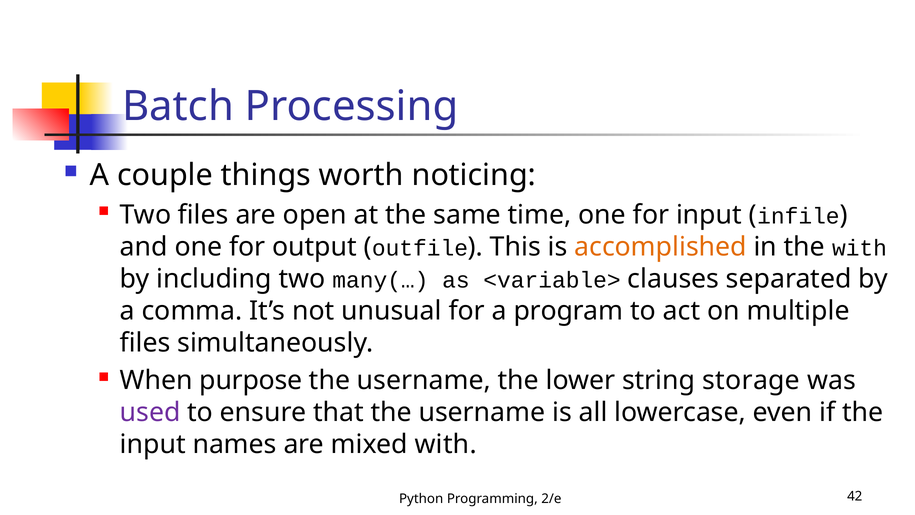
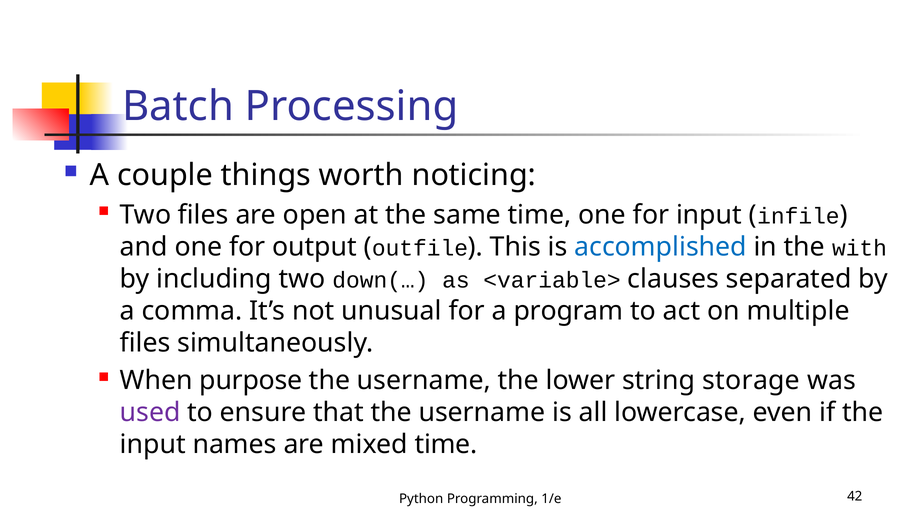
accomplished colour: orange -> blue (661, 247)
many(…: many(… -> down(… (380, 280)
mixed with: with -> time (446, 444)
2/e: 2/e -> 1/e (551, 498)
